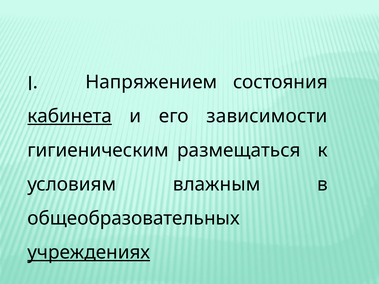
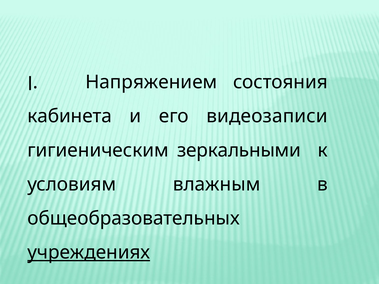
кабинета underline: present -> none (70, 116)
зависимости: зависимости -> видеозаписи (267, 116)
размещаться: размещаться -> зеркальными (239, 150)
